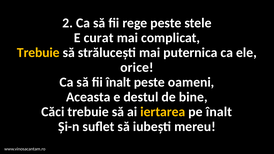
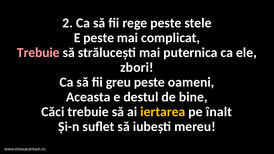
E curat: curat -> peste (99, 38)
Trebuie colour: yellow -> pink (38, 53)
orice: orice -> zbori (137, 67)
fii înalt: înalt -> greu (118, 82)
